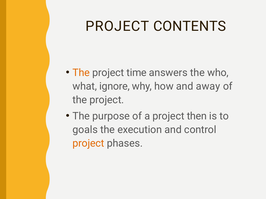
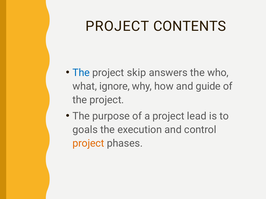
The colour: orange -> blue (81, 73)
time: time -> skip (136, 73)
away: away -> guide (208, 86)
then: then -> lead (197, 116)
